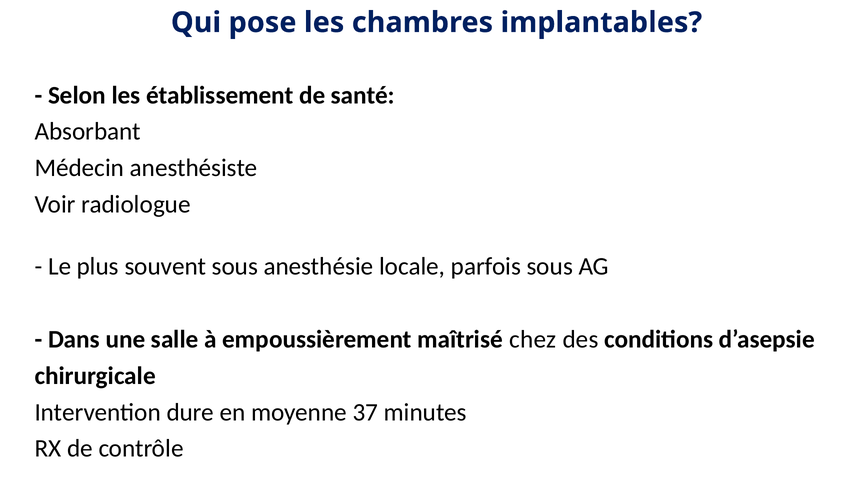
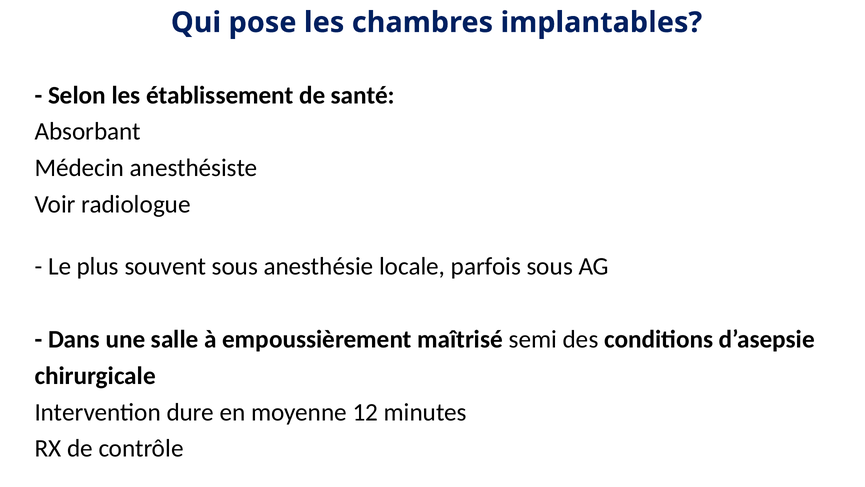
chez: chez -> semi (533, 339)
37: 37 -> 12 (365, 412)
